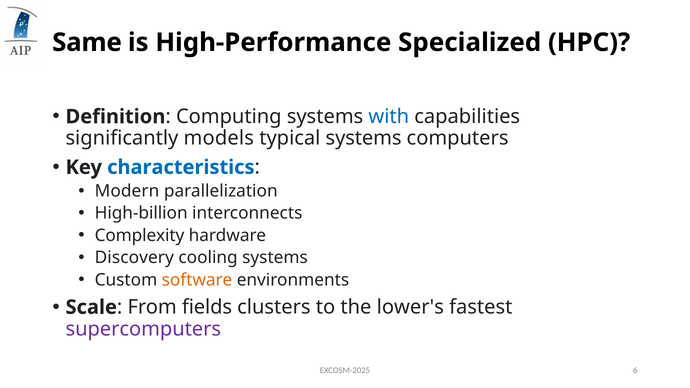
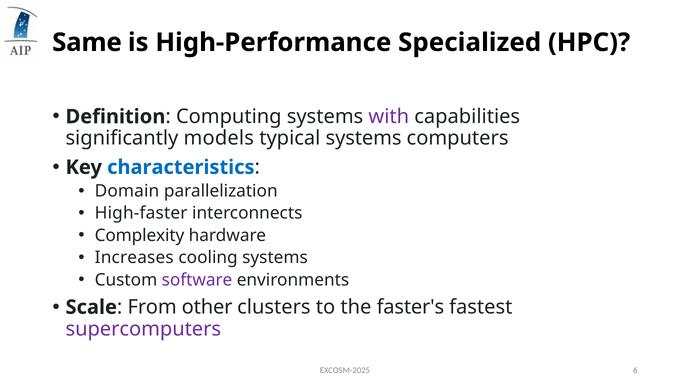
with colour: blue -> purple (389, 117)
Modern: Modern -> Domain (127, 191)
High-billion: High-billion -> High-faster (141, 213)
Discovery: Discovery -> Increases (134, 258)
software colour: orange -> purple (197, 280)
fields: fields -> other (207, 307)
lower's: lower's -> faster's (410, 307)
